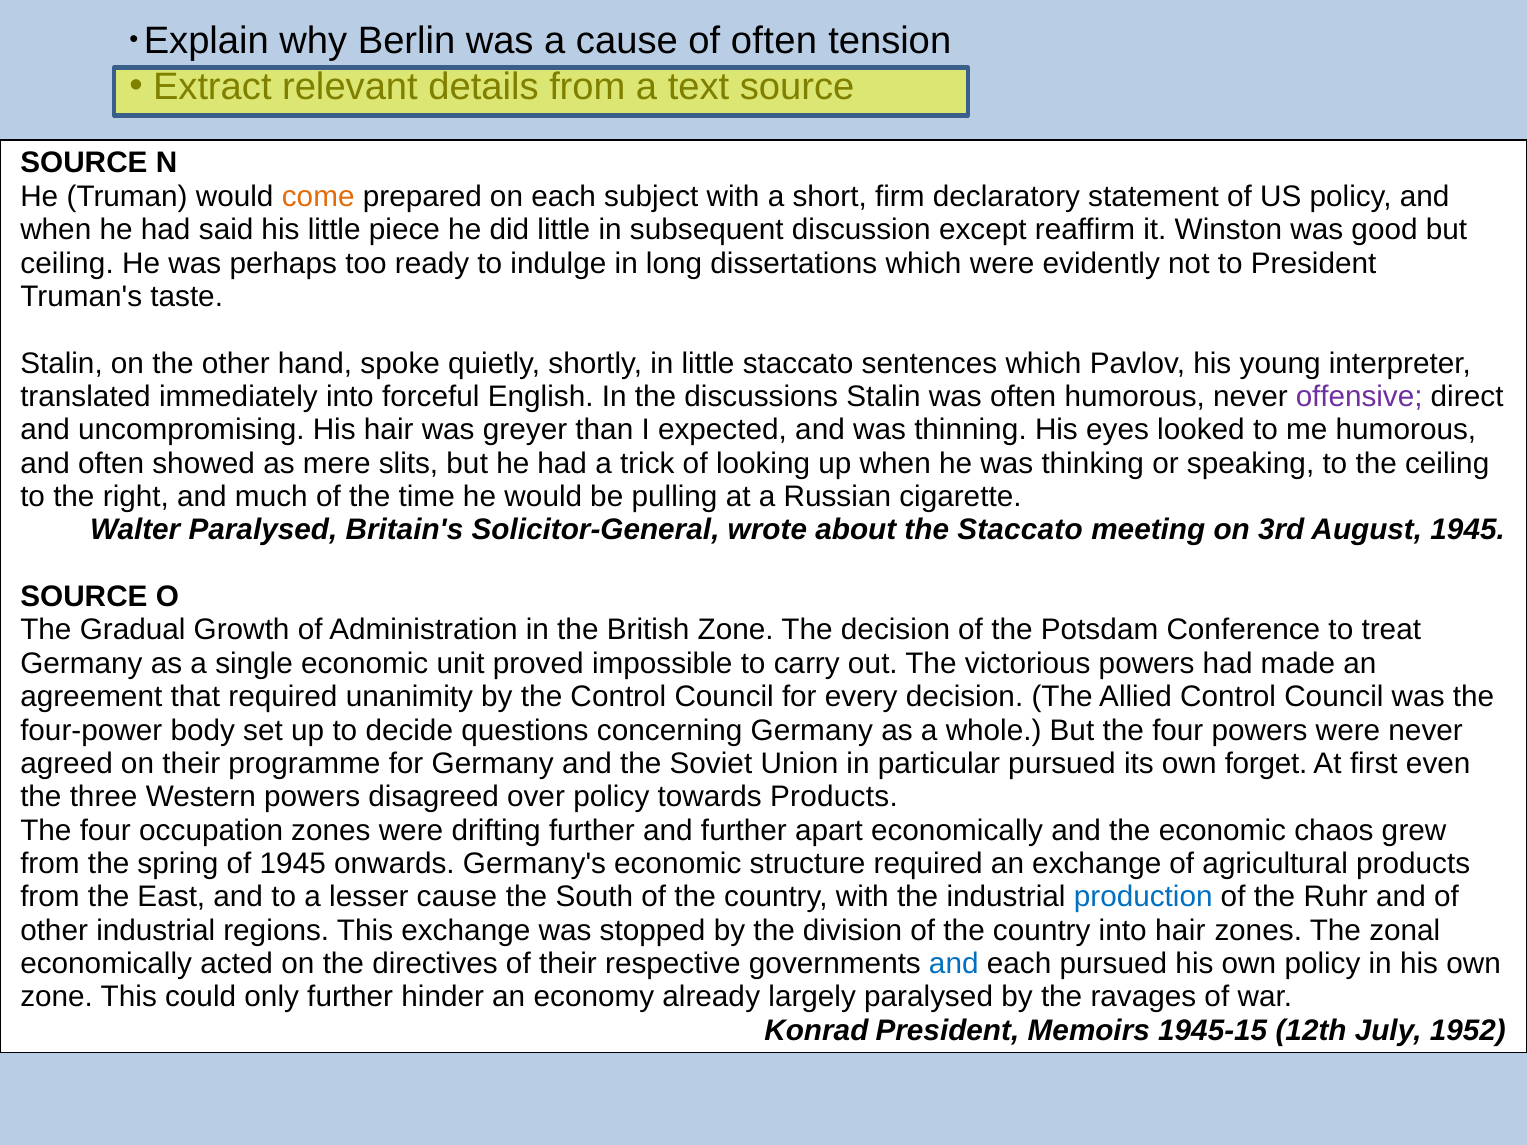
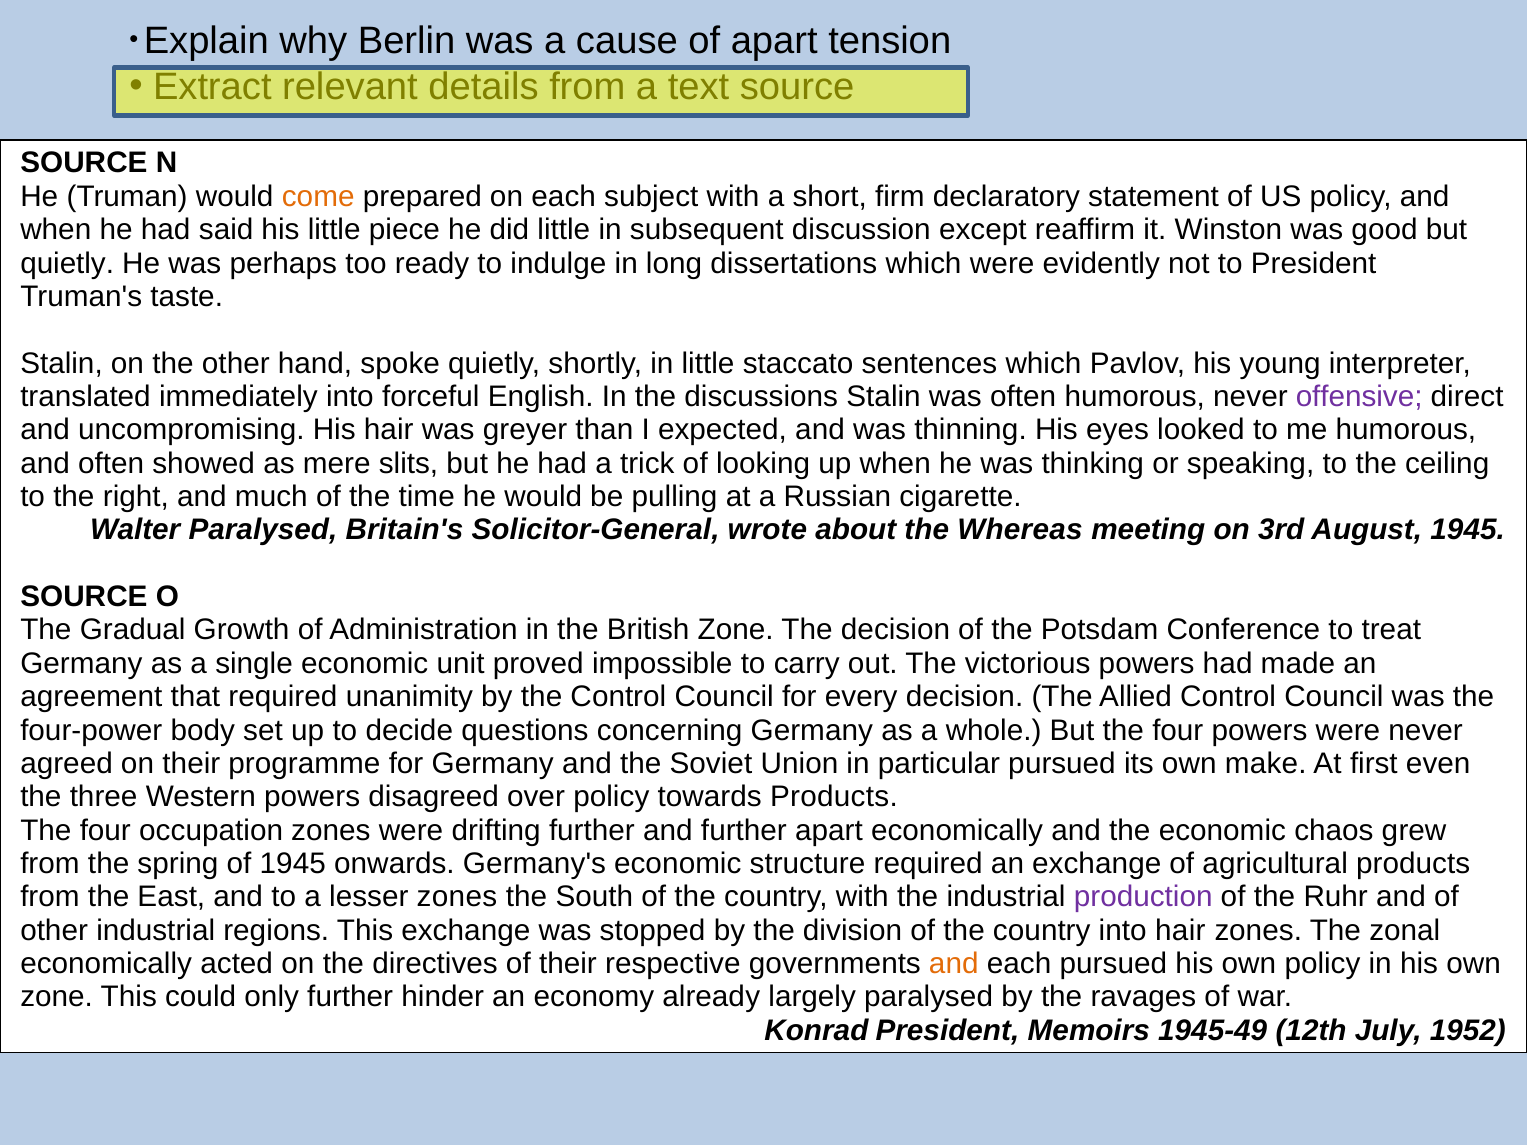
of often: often -> apart (774, 41)
ceiling: ceiling -> quietly (67, 263)
the Staccato: Staccato -> Whereas (1020, 530)
forget: forget -> make (1266, 764)
lesser cause: cause -> zones (457, 897)
production colour: blue -> purple (1143, 897)
and colour: blue -> orange (954, 964)
1945-15: 1945-15 -> 1945-49 (1213, 1031)
